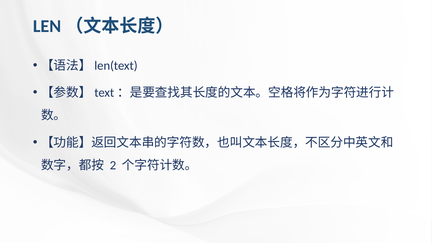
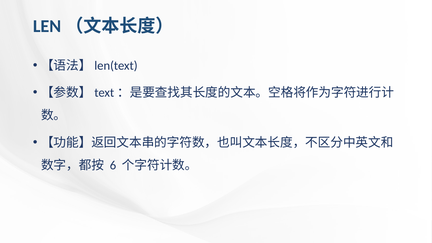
2: 2 -> 6 (113, 165)
